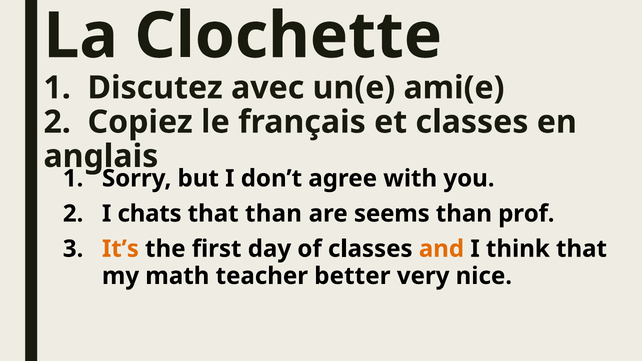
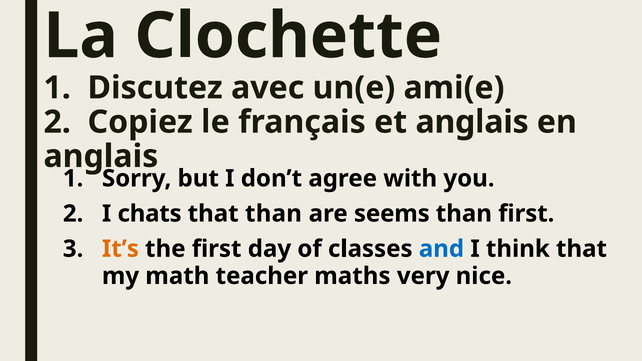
et classes: classes -> anglais (472, 122)
than prof: prof -> first (526, 214)
and colour: orange -> blue (441, 249)
better: better -> maths (352, 276)
